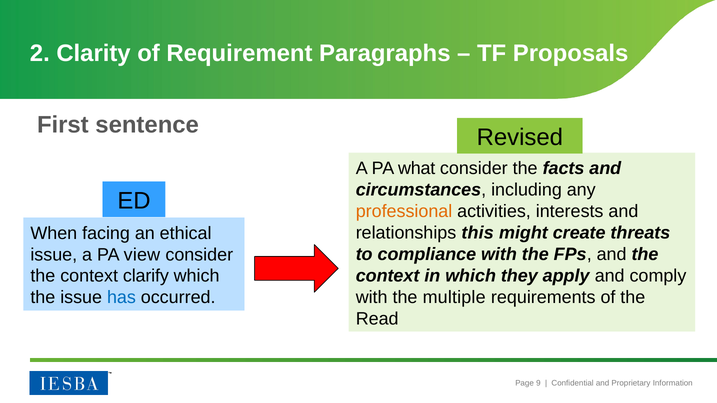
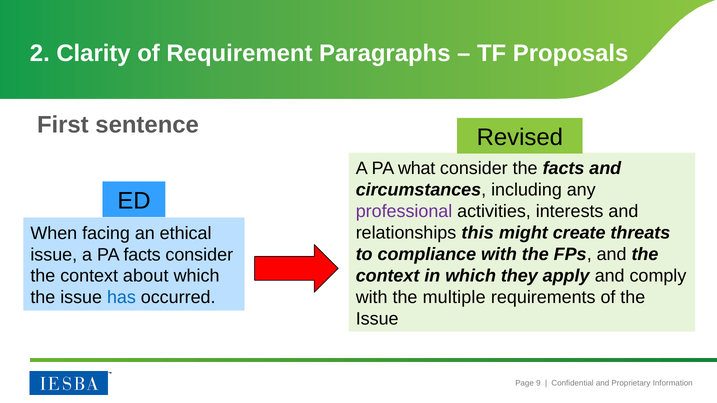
professional colour: orange -> purple (404, 211)
PA view: view -> facts (142, 255)
clarify: clarify -> about (146, 276)
Read: Read -> Issue (377, 319)
